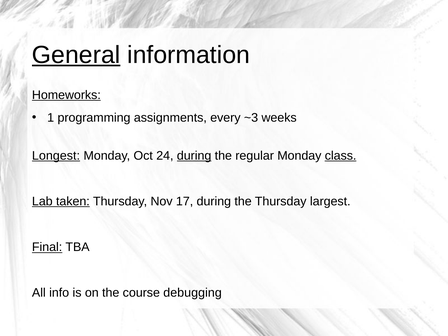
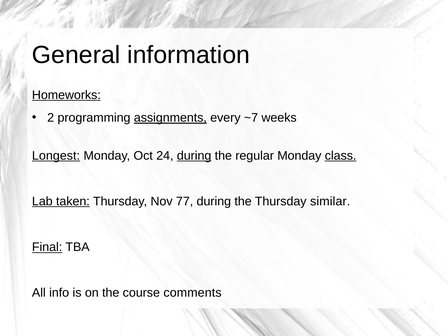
General underline: present -> none (76, 55)
1: 1 -> 2 (51, 118)
assignments underline: none -> present (170, 118)
~3: ~3 -> ~7 (251, 118)
17: 17 -> 77 (185, 201)
largest: largest -> similar (330, 201)
debugging: debugging -> comments (193, 293)
